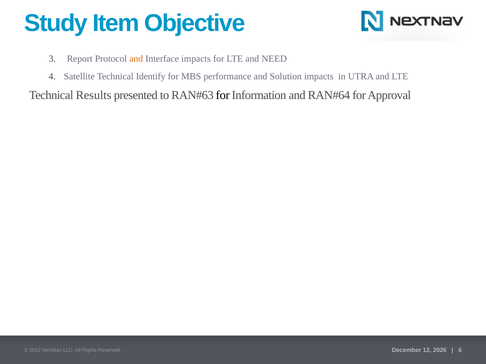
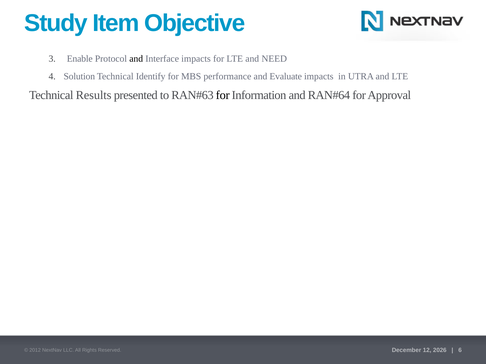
Report: Report -> Enable (80, 59)
and colour: orange -> black (136, 59)
Satellite: Satellite -> Solution (79, 76)
Solution: Solution -> Evaluate (286, 76)
